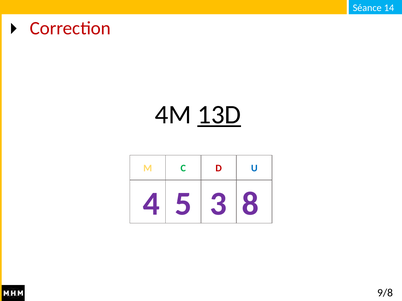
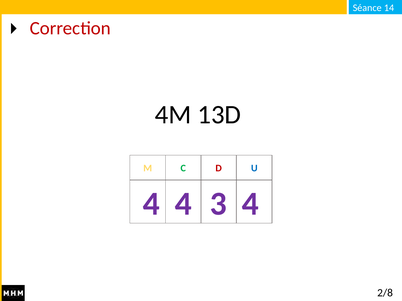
13D underline: present -> none (219, 115)
4 5: 5 -> 4 (183, 204)
3 8: 8 -> 4 (250, 204)
9/8: 9/8 -> 2/8 (385, 293)
